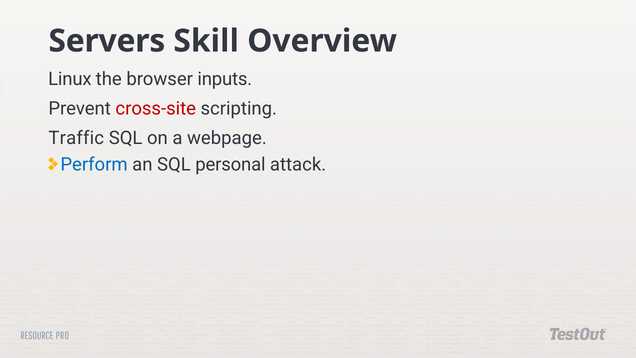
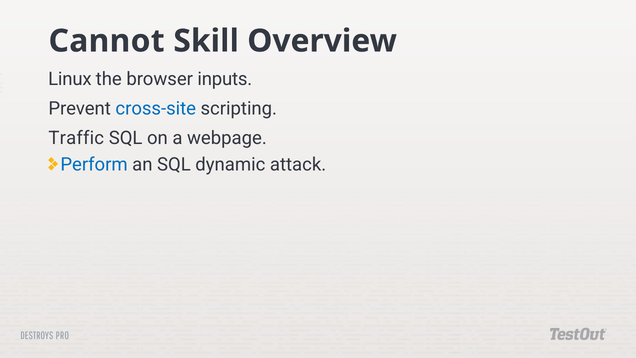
Servers: Servers -> Cannot (107, 41)
cross-site colour: red -> blue (156, 109)
personal: personal -> dynamic (230, 165)
RESOURCE: RESOURCE -> DESTROYS (37, 335)
